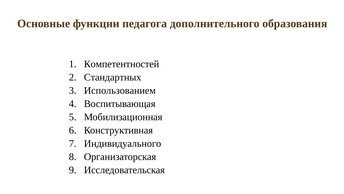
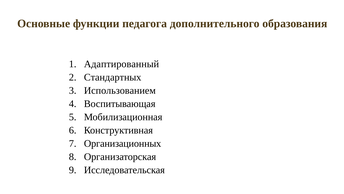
Компетентностей: Компетентностей -> Адаптированный (121, 64)
Индивидуального: Индивидуального -> Организационных (123, 143)
